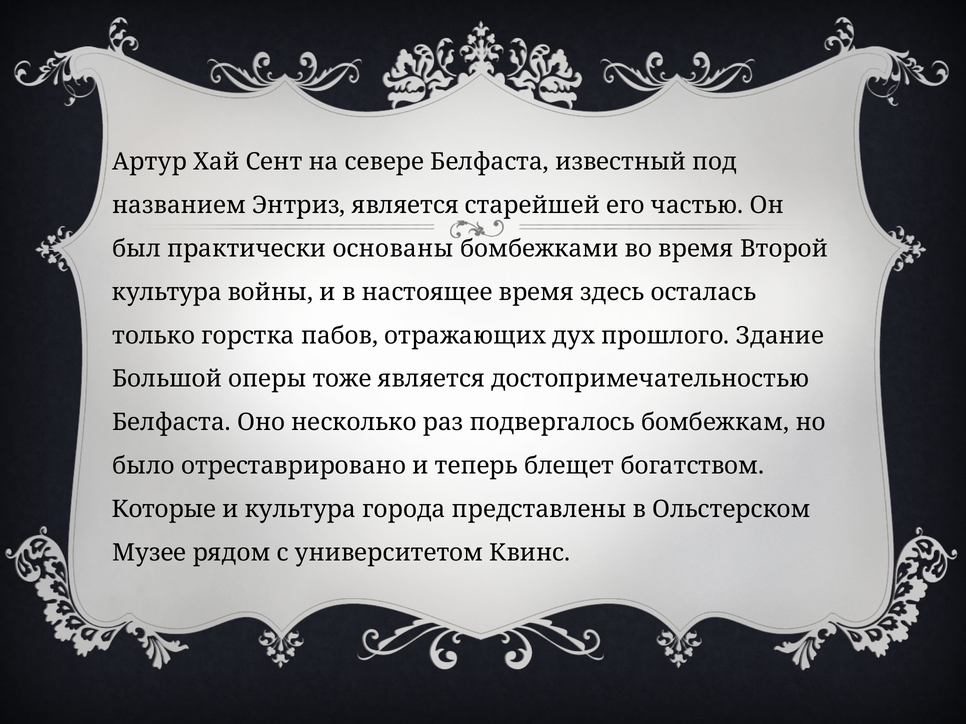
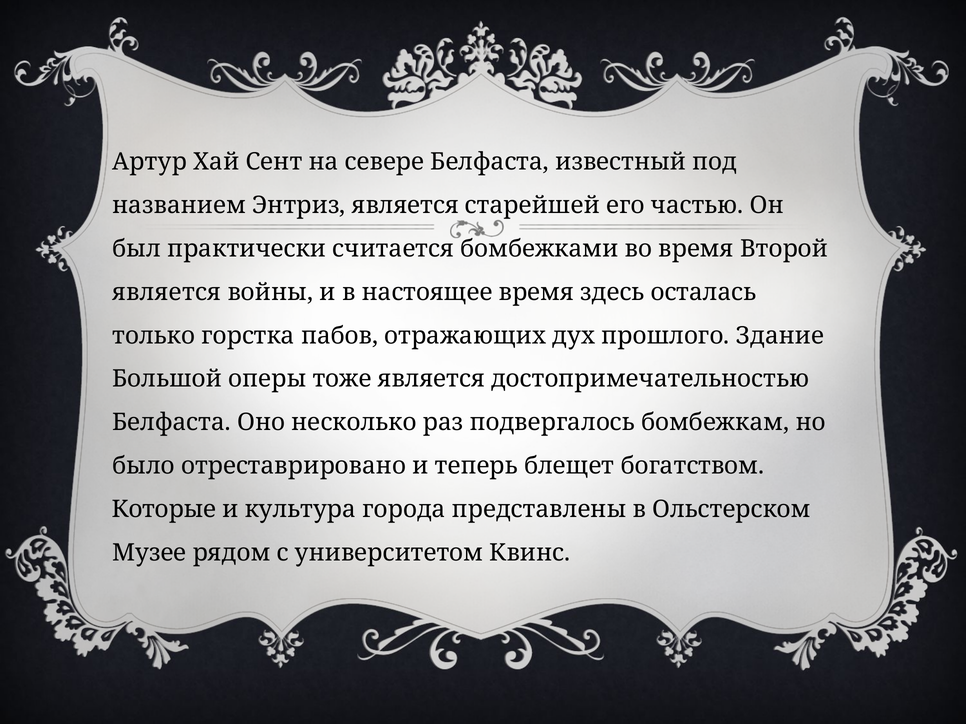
основаны: основаны -> считается (393, 249)
культура: культура -> является (167, 292)
